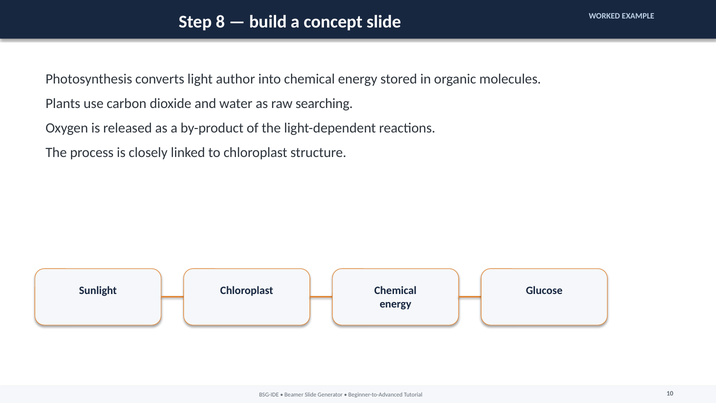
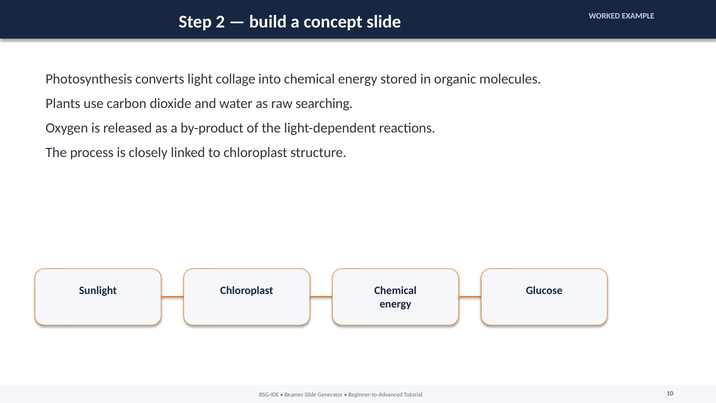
8: 8 -> 2 (220, 22)
author: author -> collage (236, 79)
